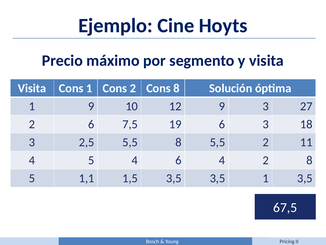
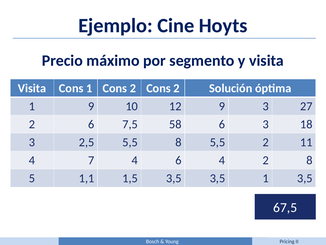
2 Cons 8: 8 -> 2 (177, 88)
19: 19 -> 58 (175, 124)
4 5: 5 -> 7 (91, 160)
